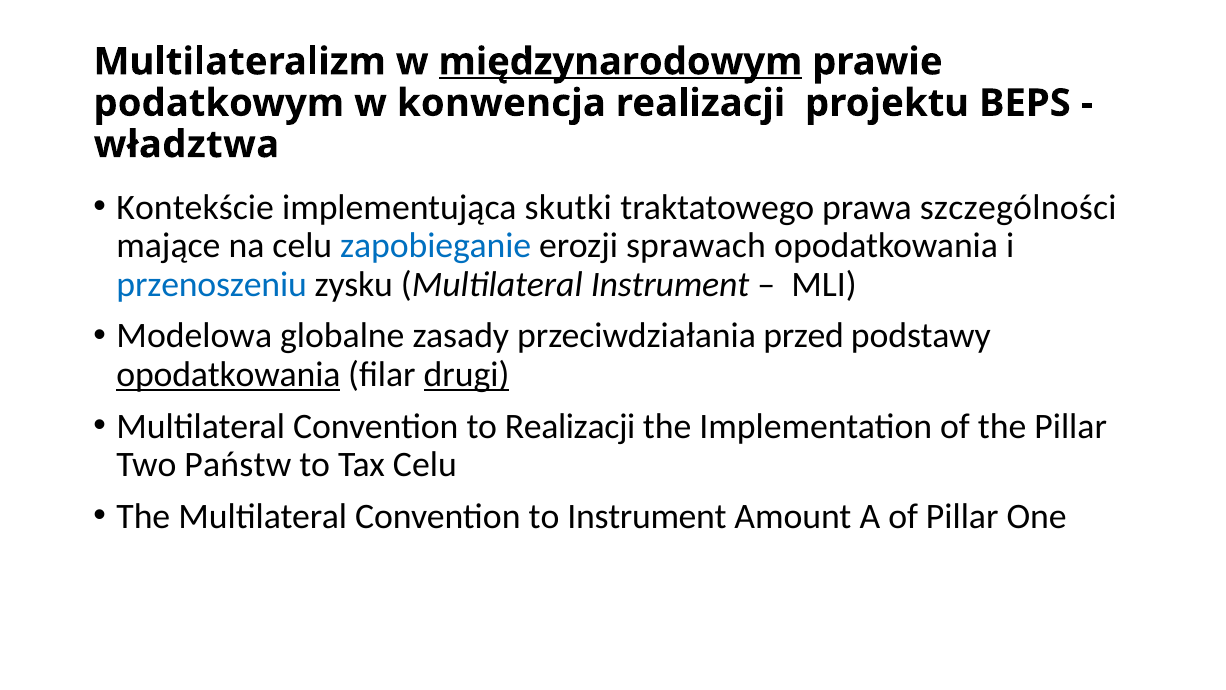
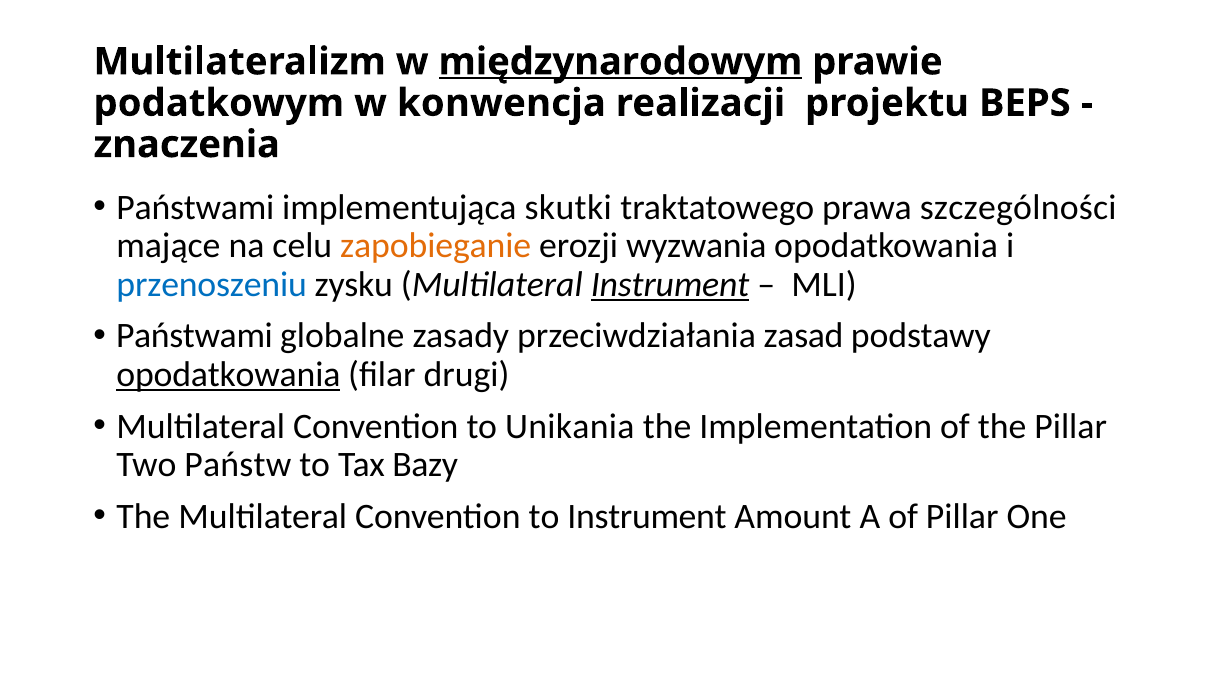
władztwa: władztwa -> znaczenia (187, 144)
Kontekście: Kontekście -> Państwami (195, 207)
zapobieganie colour: blue -> orange (436, 246)
sprawach: sprawach -> wyzwania (696, 246)
Instrument underline: none -> present (670, 285)
Modelowa: Modelowa -> Państwami (194, 336)
przed: przed -> zasad (804, 336)
drugi underline: present -> none (467, 375)
to Realizacji: Realizacji -> Unikania (570, 426)
Tax Celu: Celu -> Bazy (425, 465)
